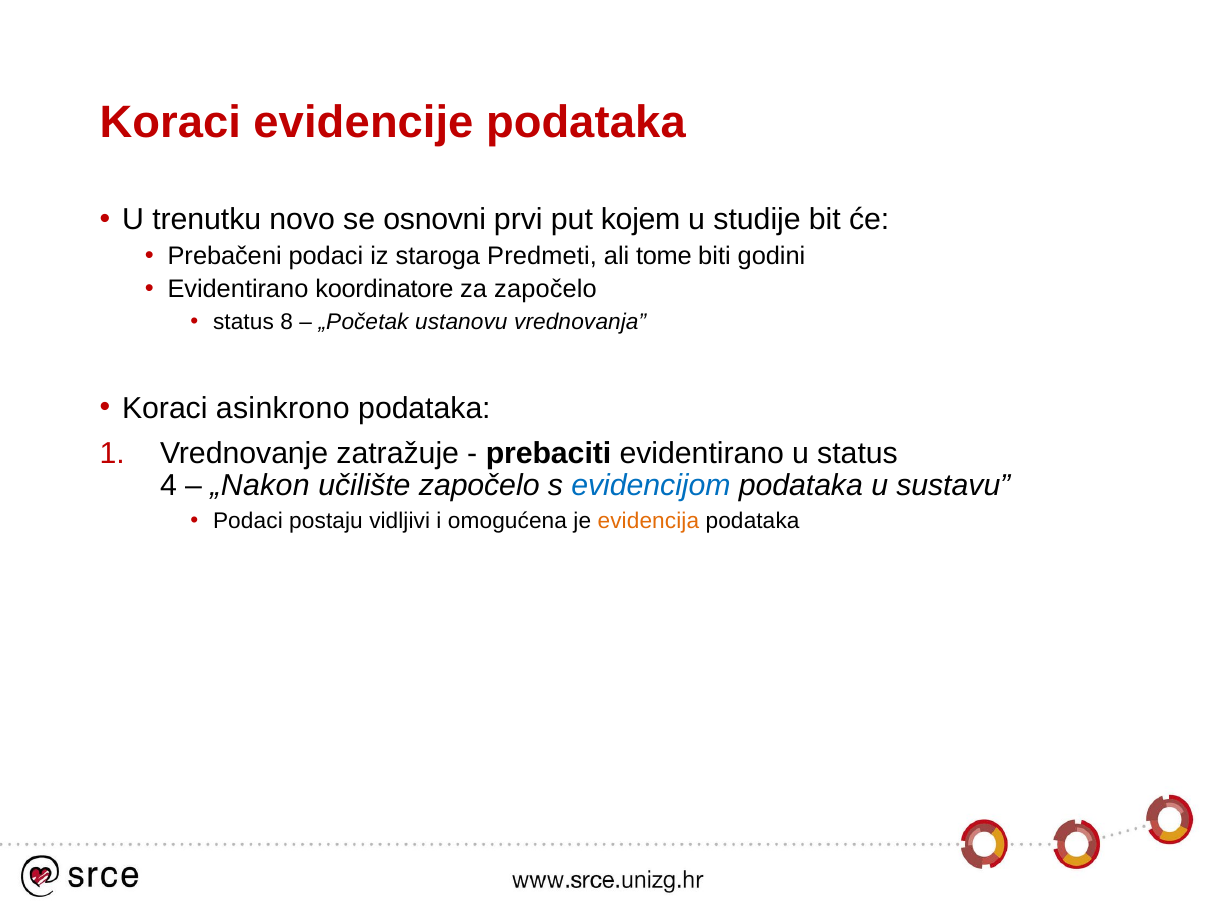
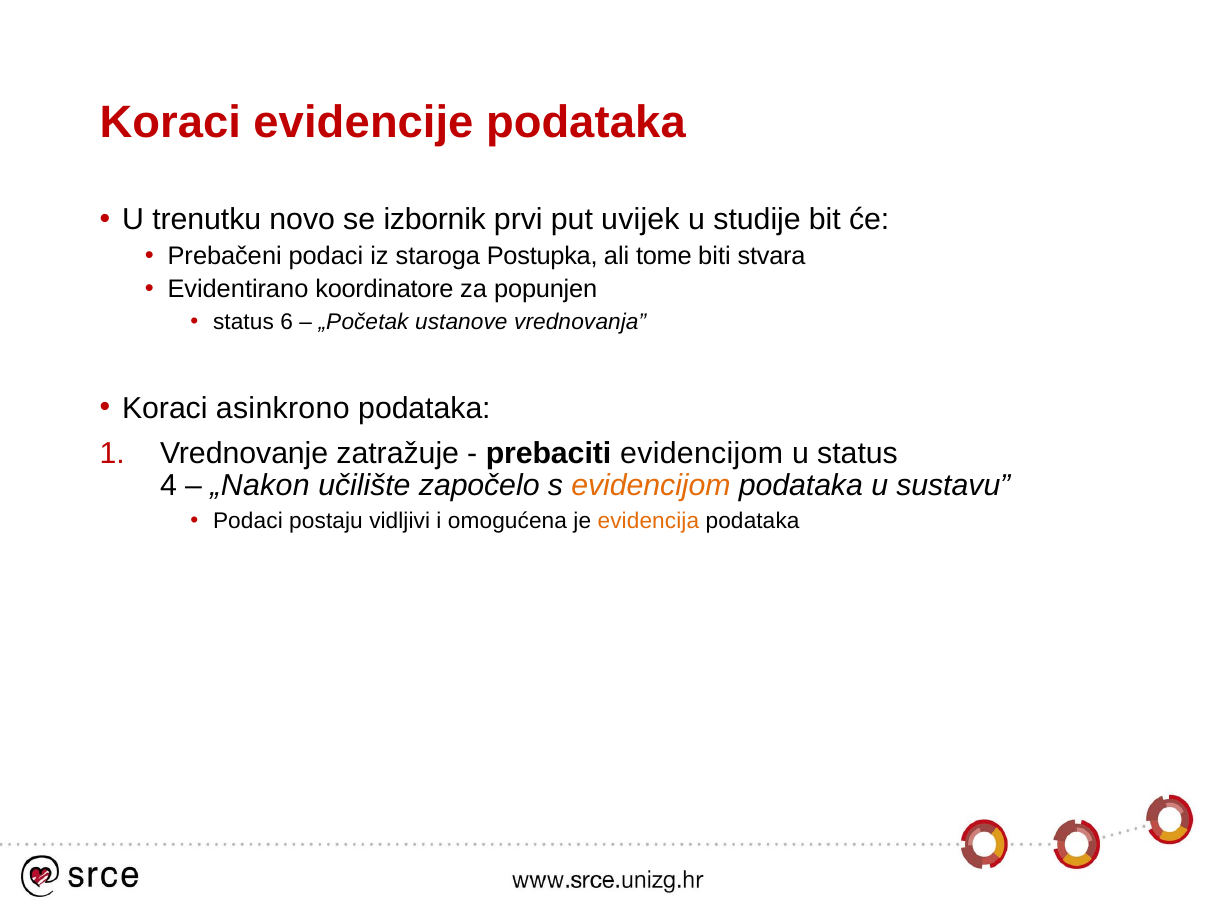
osnovni: osnovni -> izbornik (435, 219)
kojem: kojem -> uvijek (640, 219)
Predmeti: Predmeti -> Postupka (542, 256)
godini: godini -> stvara (772, 256)
za započelo: započelo -> popunjen (546, 289)
8: 8 -> 6 (287, 322)
ustanovu: ustanovu -> ustanove (461, 322)
prebaciti evidentirano: evidentirano -> evidencijom (702, 453)
evidencijom colour: blue -> orange (651, 486)
